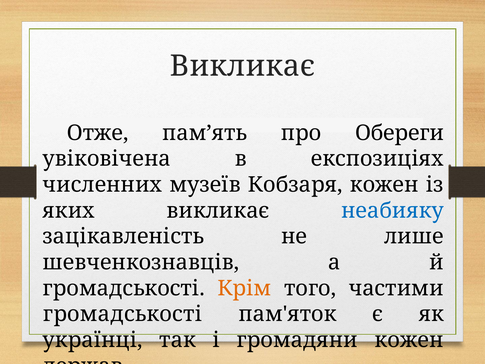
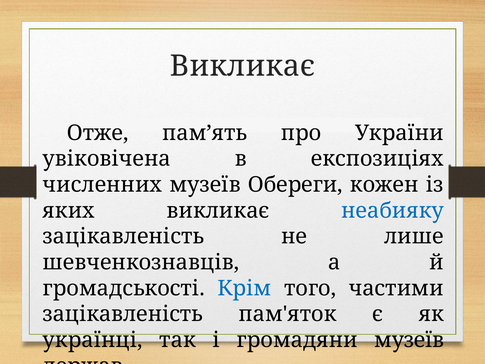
Обереги: Обереги -> України (399, 133)
Кобзаря: Кобзаря -> Обереги (295, 185)
Крім colour: orange -> blue (244, 288)
громадськості: громадськості -> зацікавленість (123, 314)
громадяни кожен: кожен -> музеїв (409, 340)
